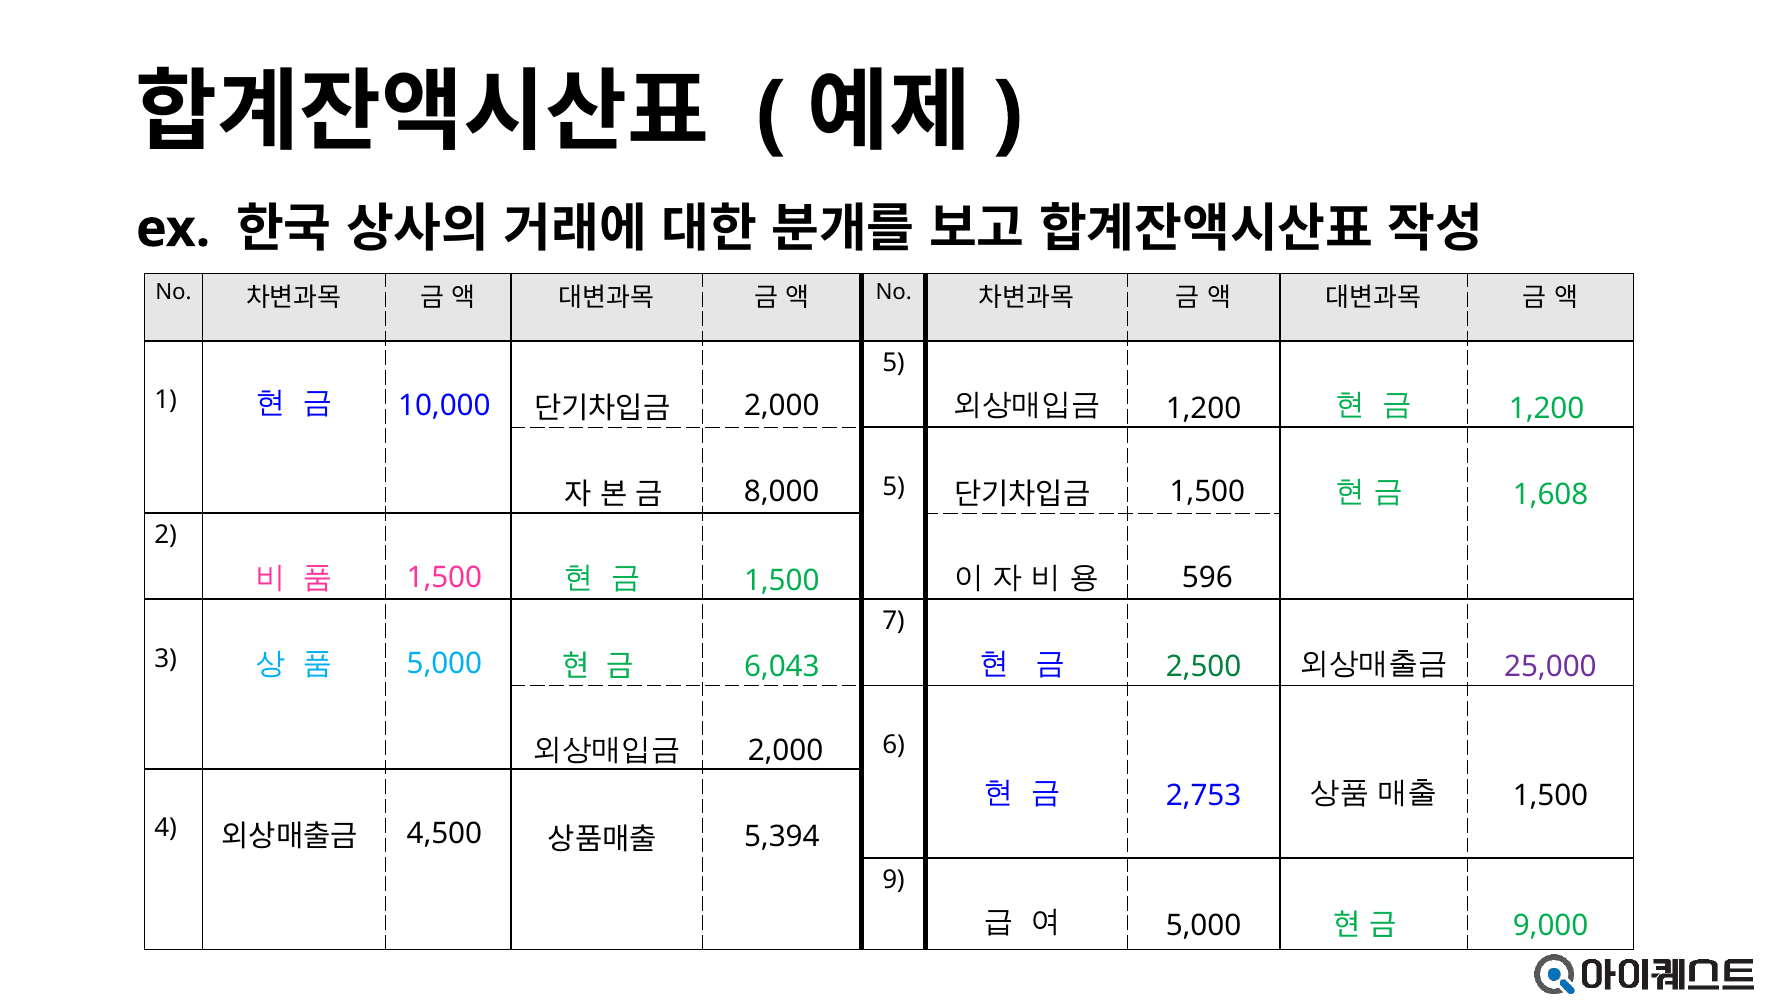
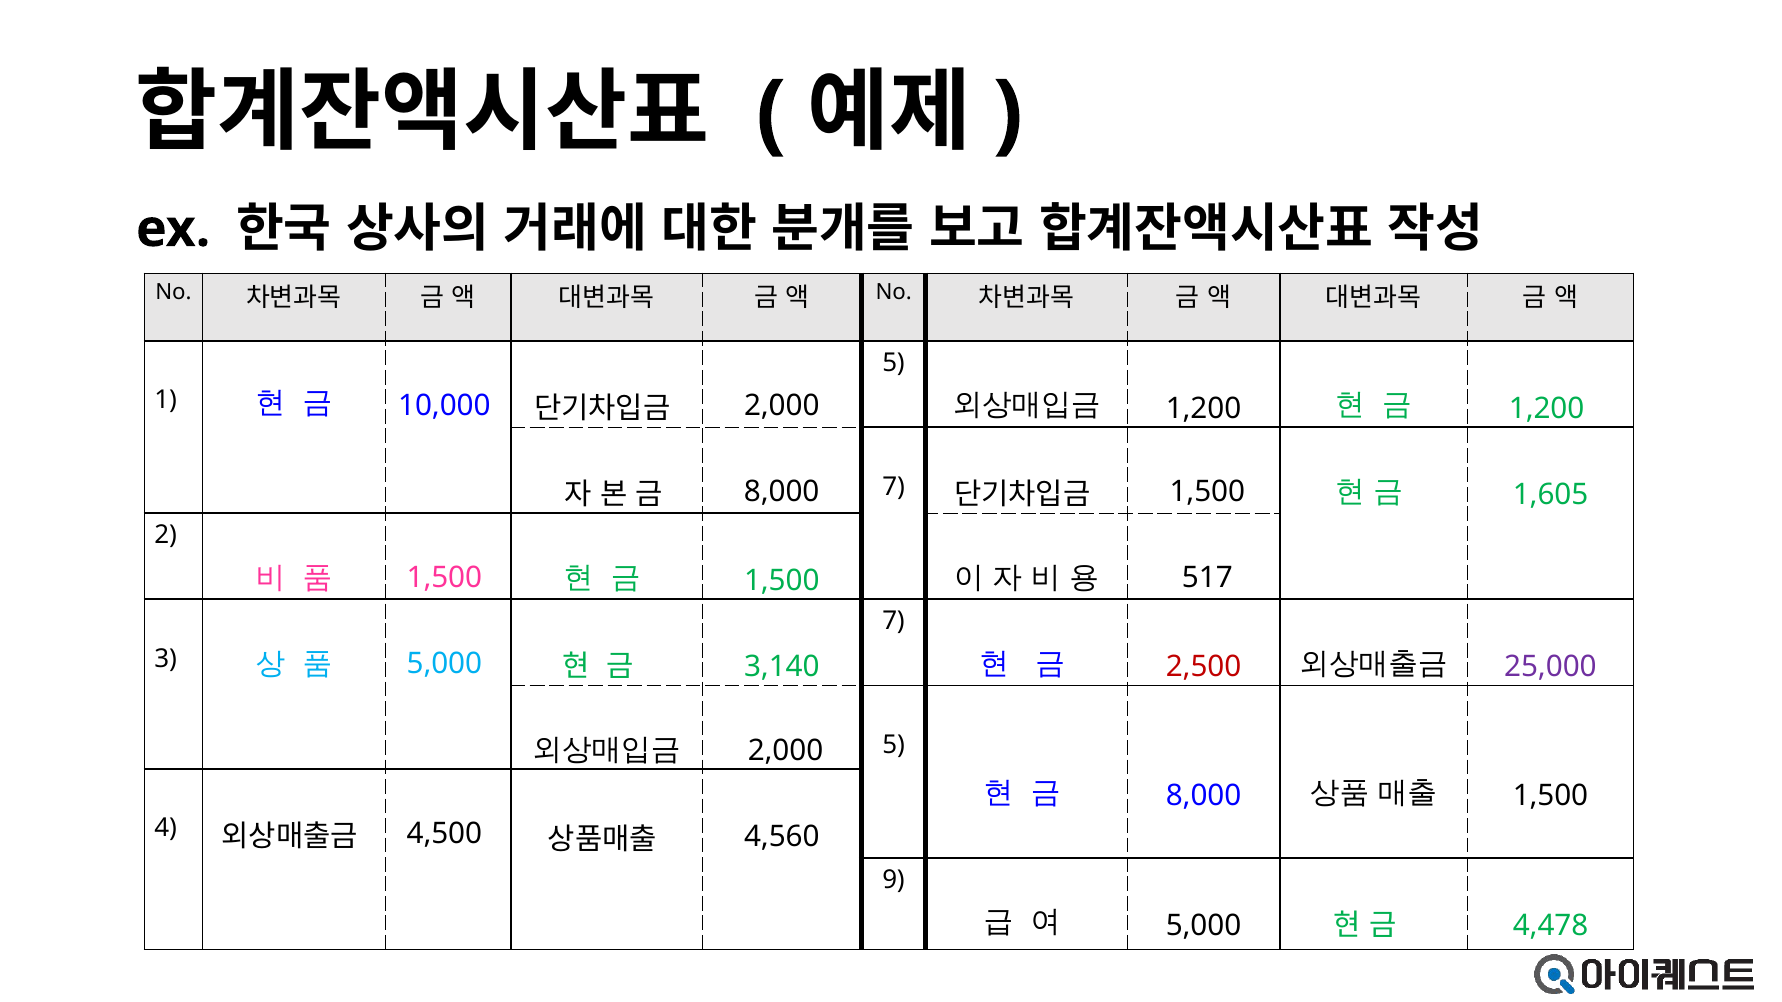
8,000 5: 5 -> 7 (894, 487)
1,608: 1,608 -> 1,605 (1551, 495)
596: 596 -> 517 (1207, 578)
6,043: 6,043 -> 3,140 (782, 667)
2,500 colour: green -> red (1204, 667)
6: 6 -> 5 (894, 745)
2,753: 2,753 -> 8,000 (1204, 796)
5,394: 5,394 -> 4,560 (782, 837)
9,000: 9,000 -> 4,478 (1551, 926)
